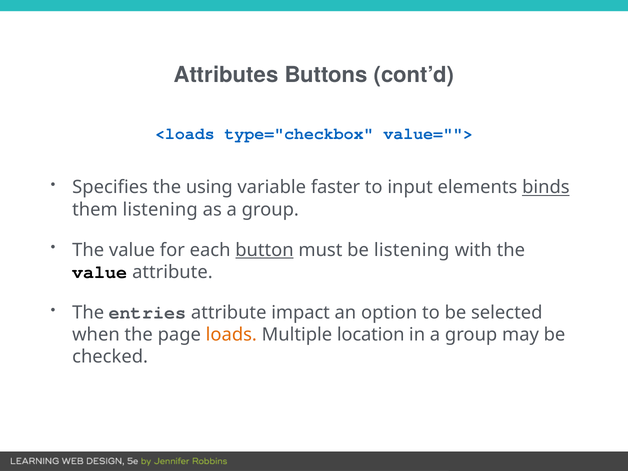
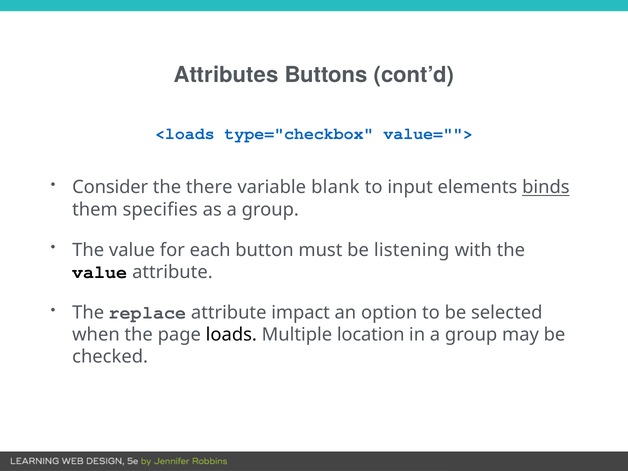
Specifies: Specifies -> Consider (110, 187)
using: using -> there (209, 187)
faster: faster -> blank (335, 187)
them listening: listening -> specifies (160, 209)
button underline: present -> none (265, 250)
entries: entries -> replace (148, 313)
loads colour: orange -> black (231, 335)
